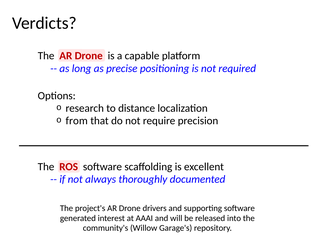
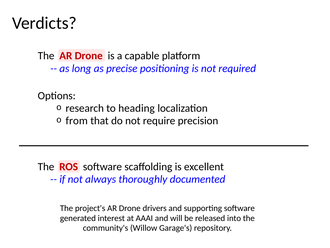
distance: distance -> heading (137, 108)
